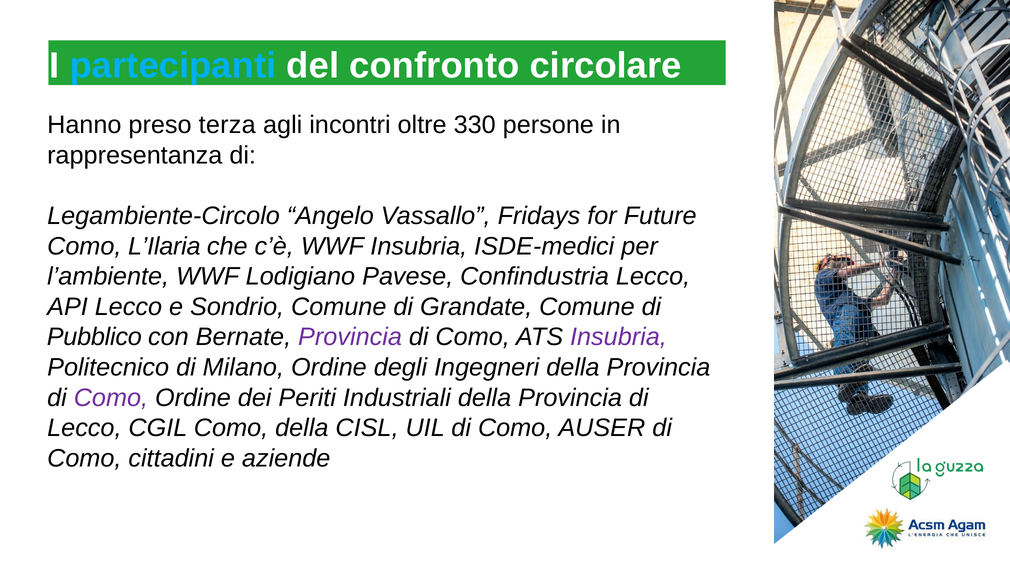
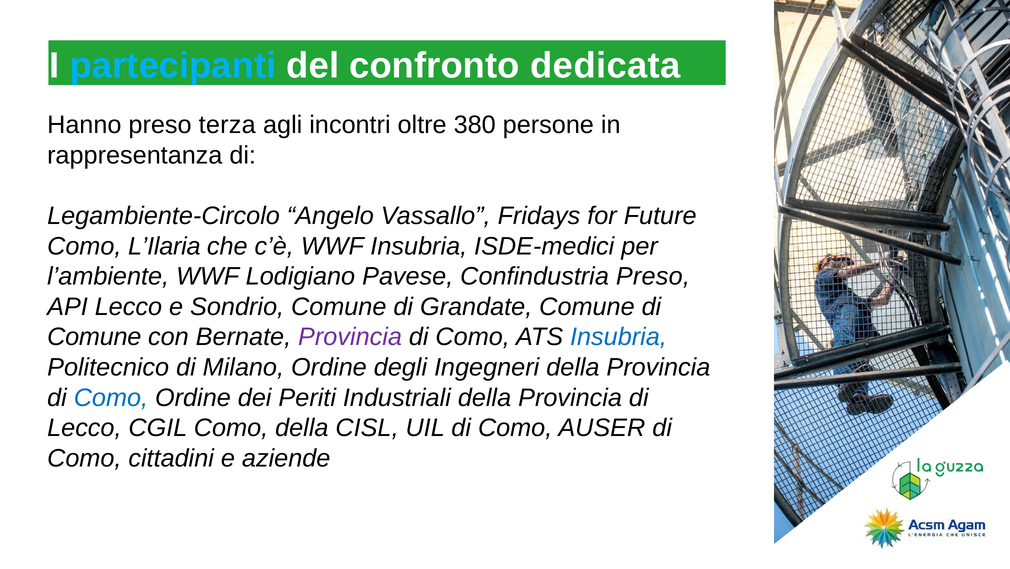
circolare: circolare -> dedicata (605, 66)
330: 330 -> 380 (475, 125)
Confindustria Lecco: Lecco -> Preso (653, 276)
Pubblico: Pubblico -> Comune (94, 337)
Insubria colour: purple -> blue (618, 337)
Como colour: purple -> blue (111, 398)
